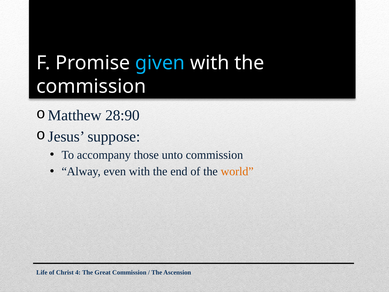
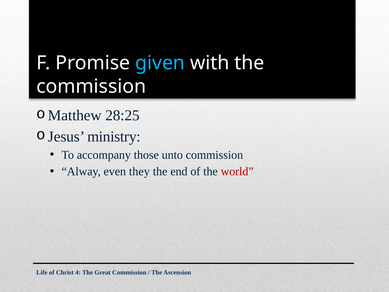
28:90: 28:90 -> 28:25 (123, 115)
suppose: suppose -> ministry (114, 136)
even with: with -> they (139, 171)
world colour: orange -> red (237, 171)
